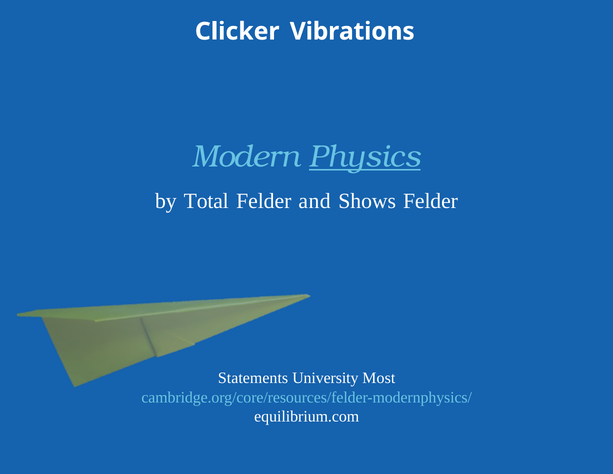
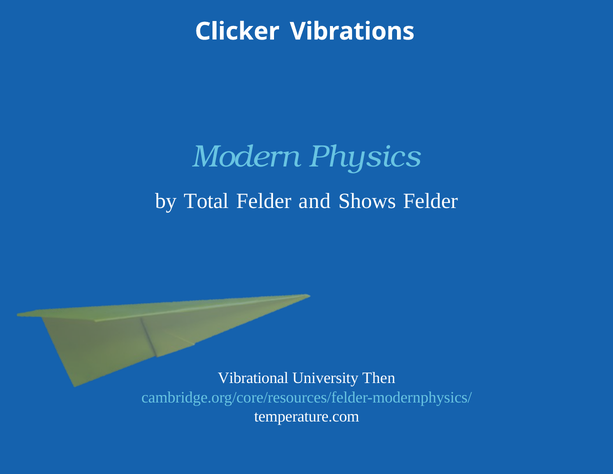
Physics underline: present -> none (365, 156)
Statements: Statements -> Vibrational (253, 378)
Most: Most -> Then (379, 378)
equilibrium.com: equilibrium.com -> temperature.com (307, 416)
